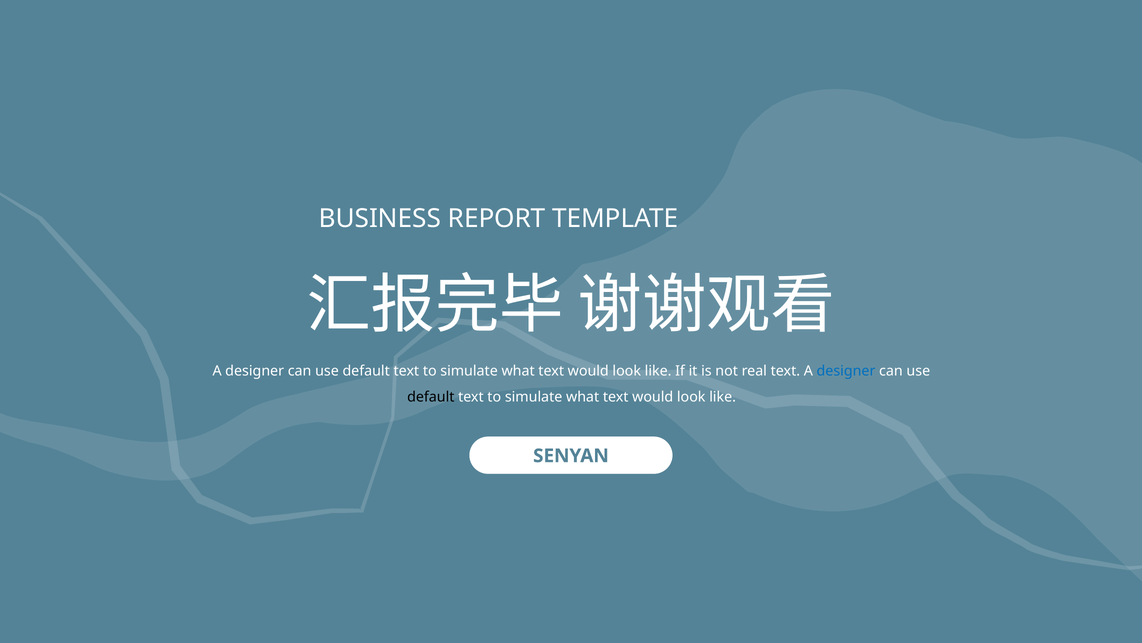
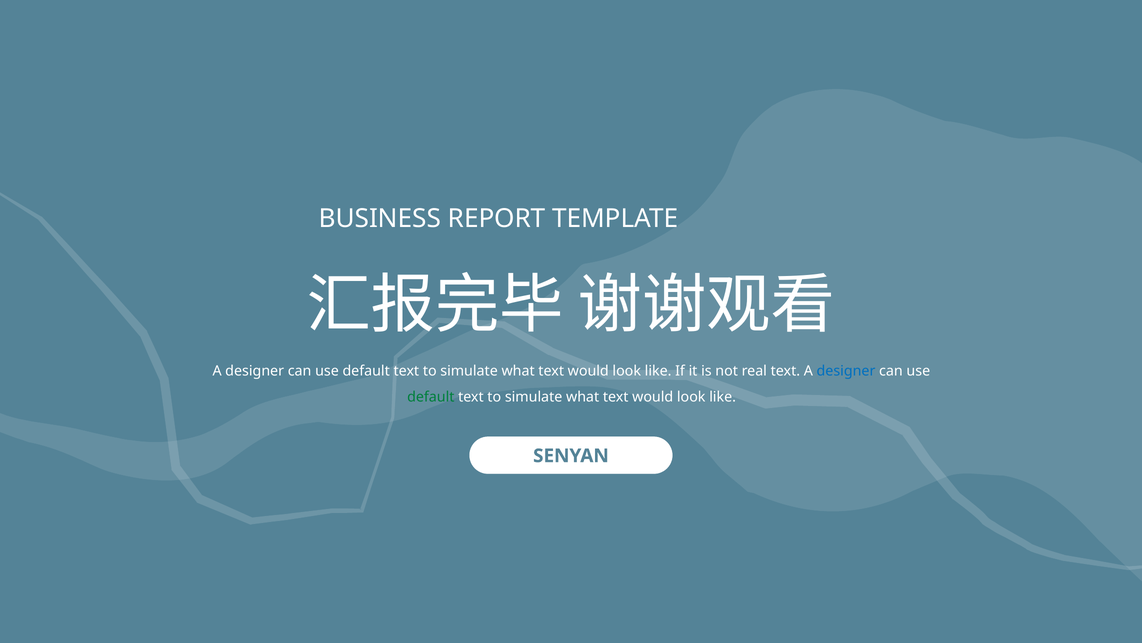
default colour: black -> green (431, 396)
